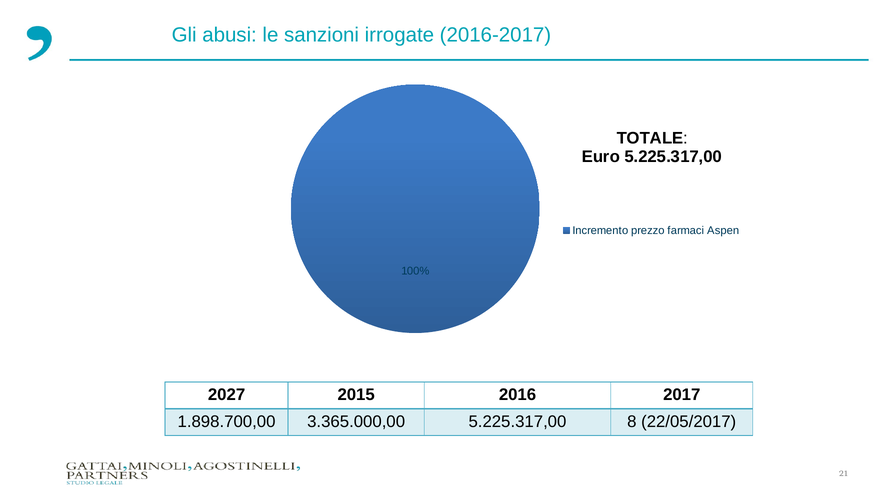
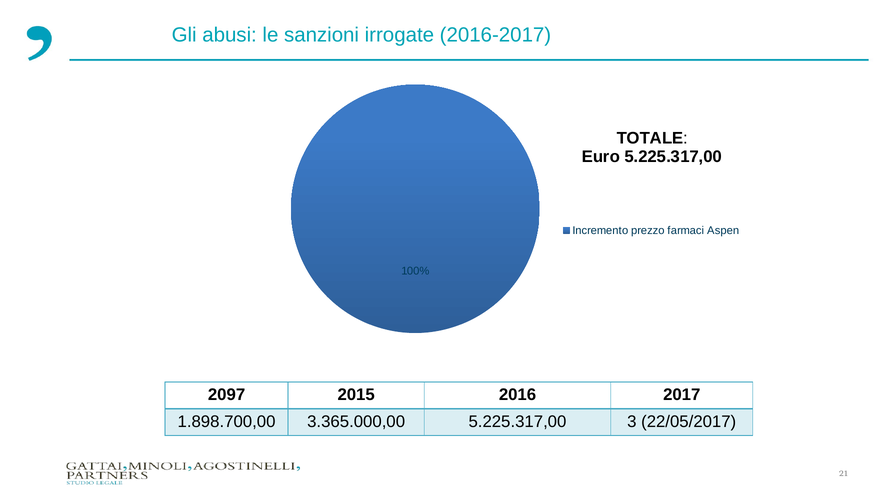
2027: 2027 -> 2097 (227, 395)
8: 8 -> 3 (632, 422)
